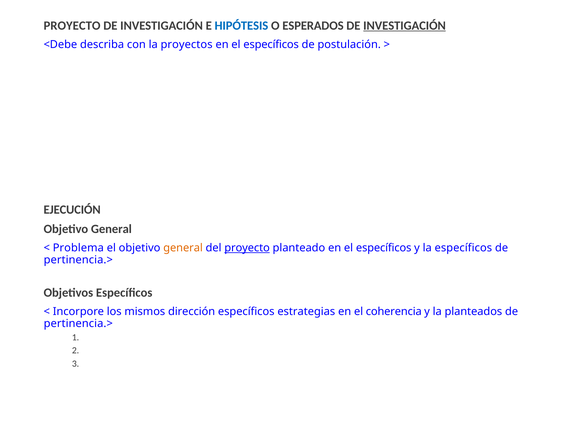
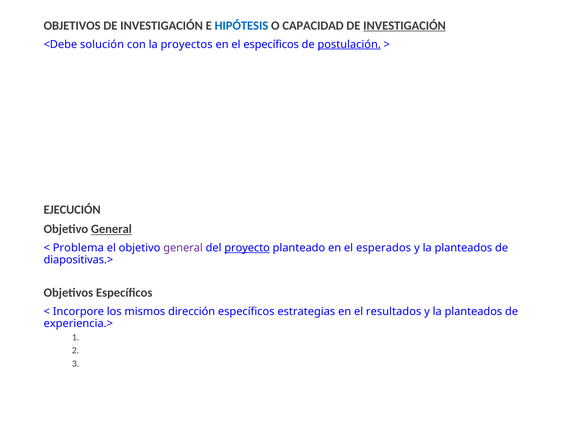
PROYECTO: PROYECTO -> OBJETIVOS (72, 26)
ESPERADOS: ESPERADOS -> CAPACIDAD (313, 26)
describa: describa -> solución (102, 44)
postulación underline: none -> present (349, 44)
General underline: none -> present (111, 229)
general colour: orange -> purple (183, 248)
planteado en el específicos: específicos -> esperados (384, 248)
específicos: específicos -> planteados (463, 248)
pertinencia.>: pertinencia.> -> diapositivas.> (78, 260)
coherencia: coherencia -> resultados (394, 312)
pertinencia.>: pertinencia.> -> experiencia.> (78, 324)
